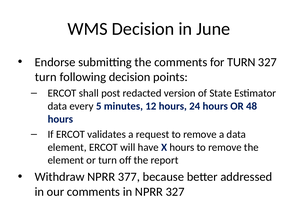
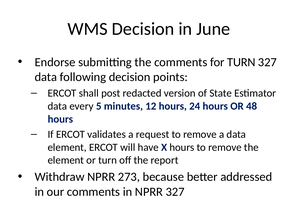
turn: turn -> data (46, 77)
377: 377 -> 273 (129, 176)
